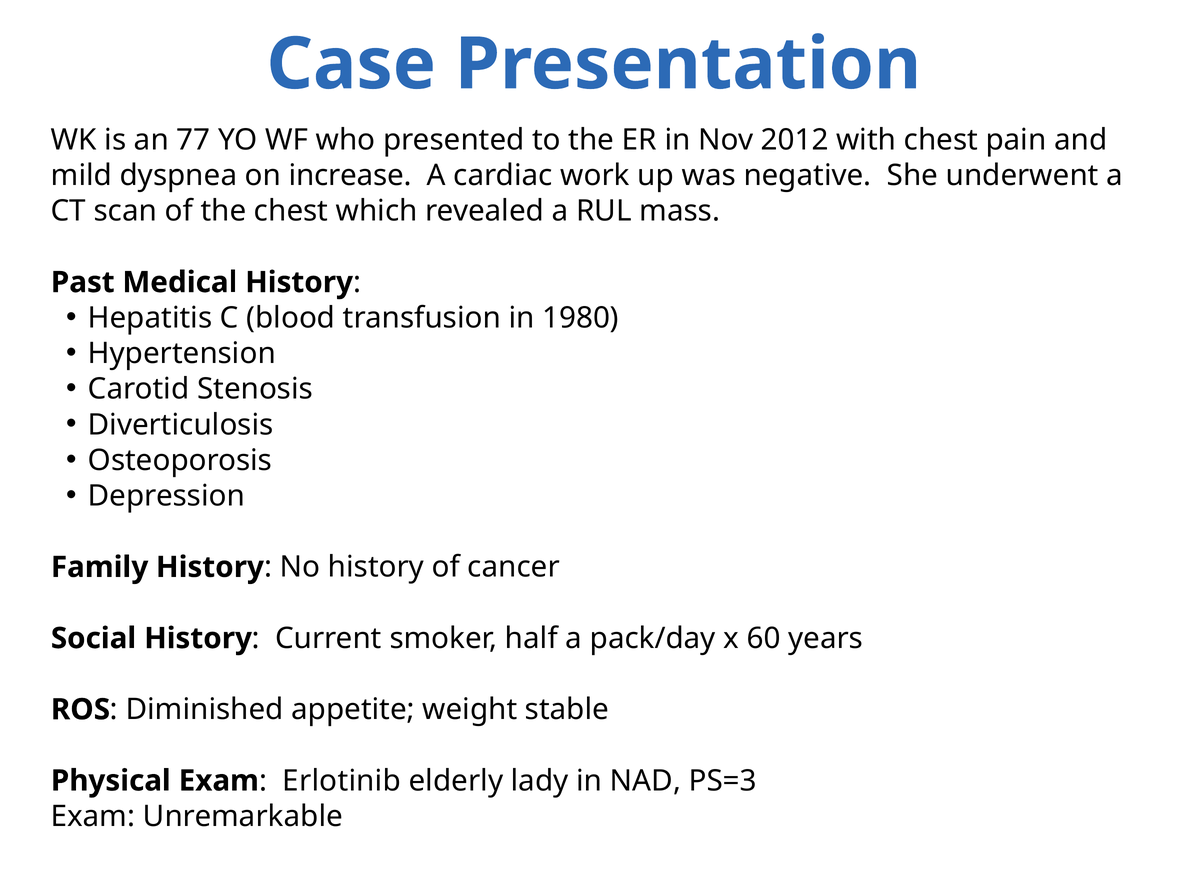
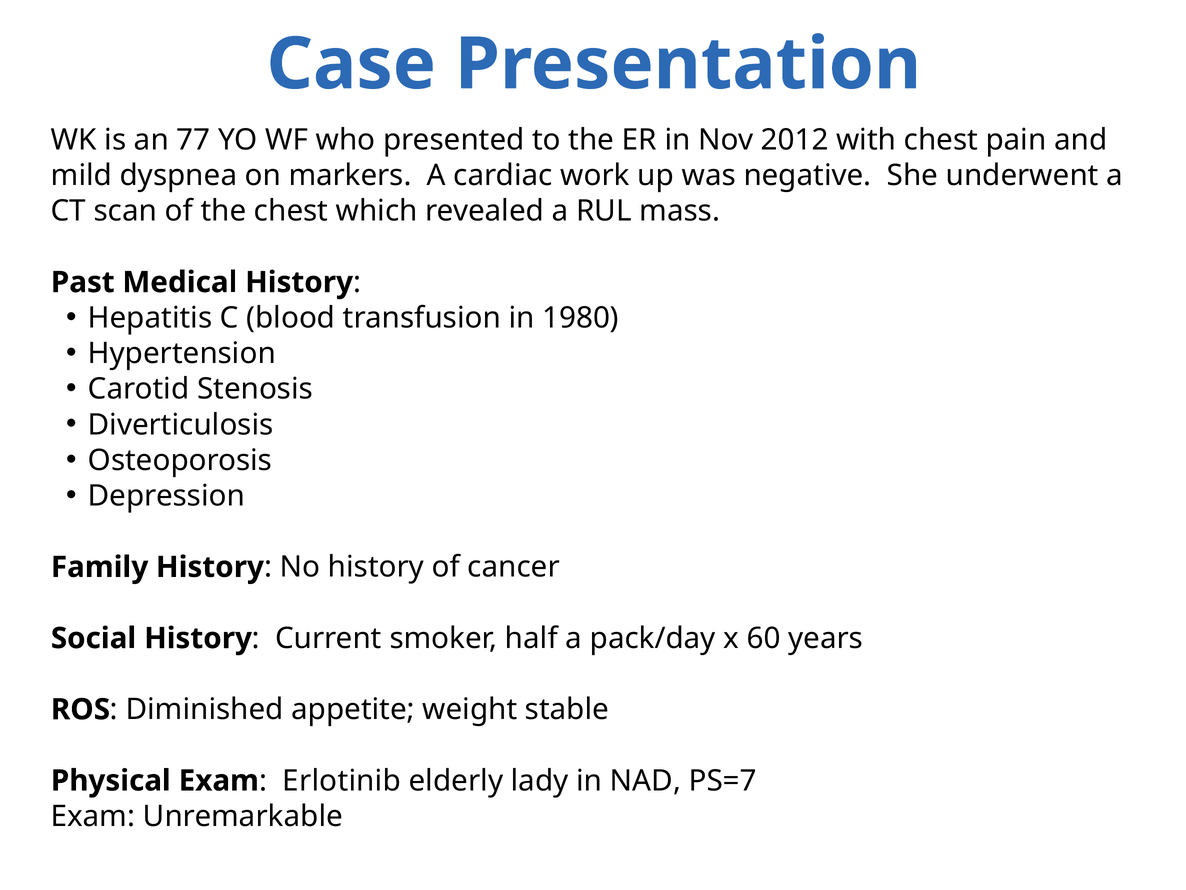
increase: increase -> markers (350, 175)
PS=3: PS=3 -> PS=7 (723, 780)
